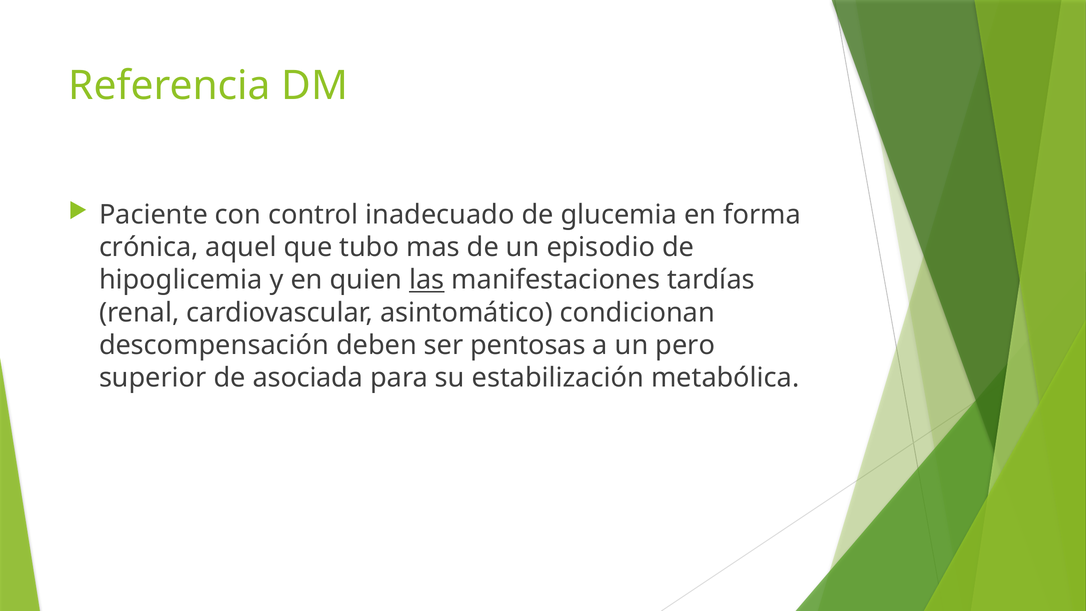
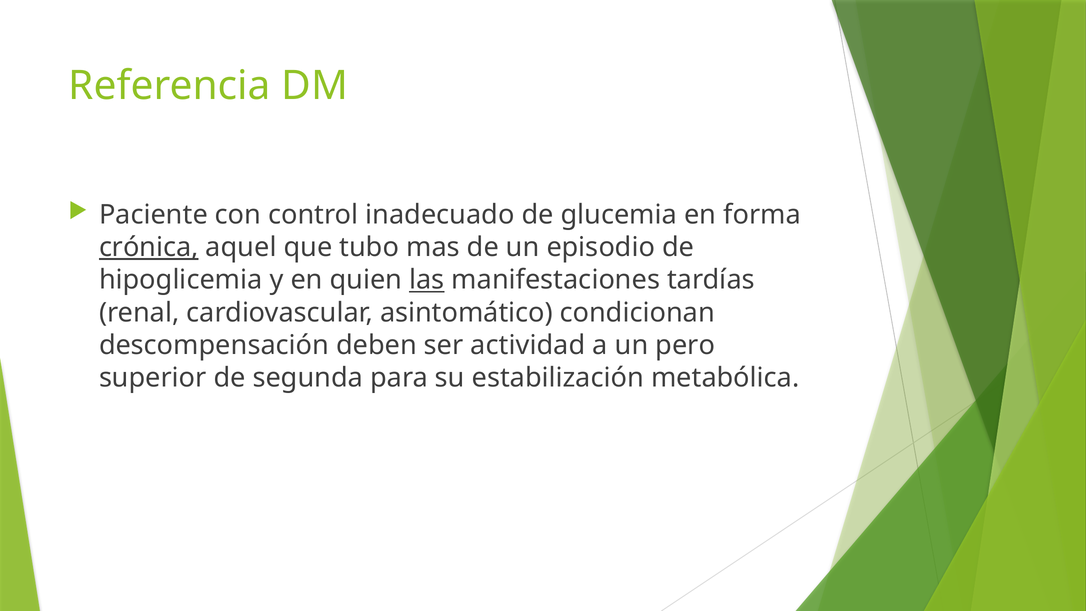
crónica underline: none -> present (149, 247)
pentosas: pentosas -> actividad (528, 345)
asociada: asociada -> segunda (308, 378)
